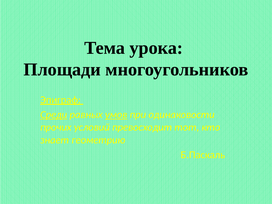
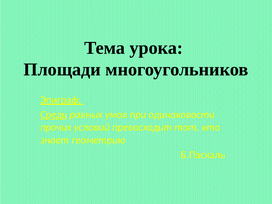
умов underline: present -> none (116, 115)
